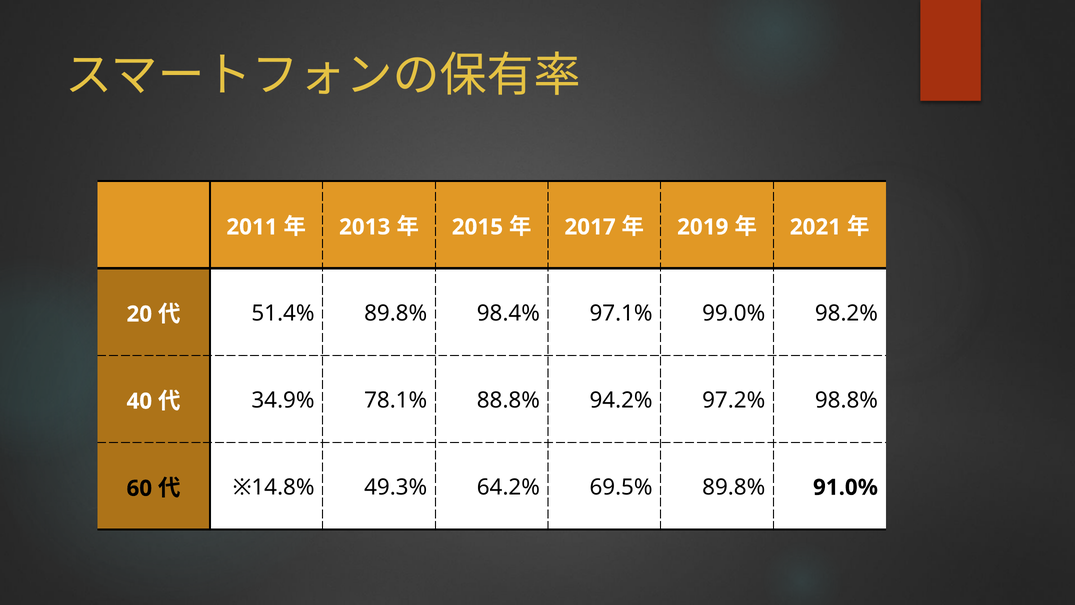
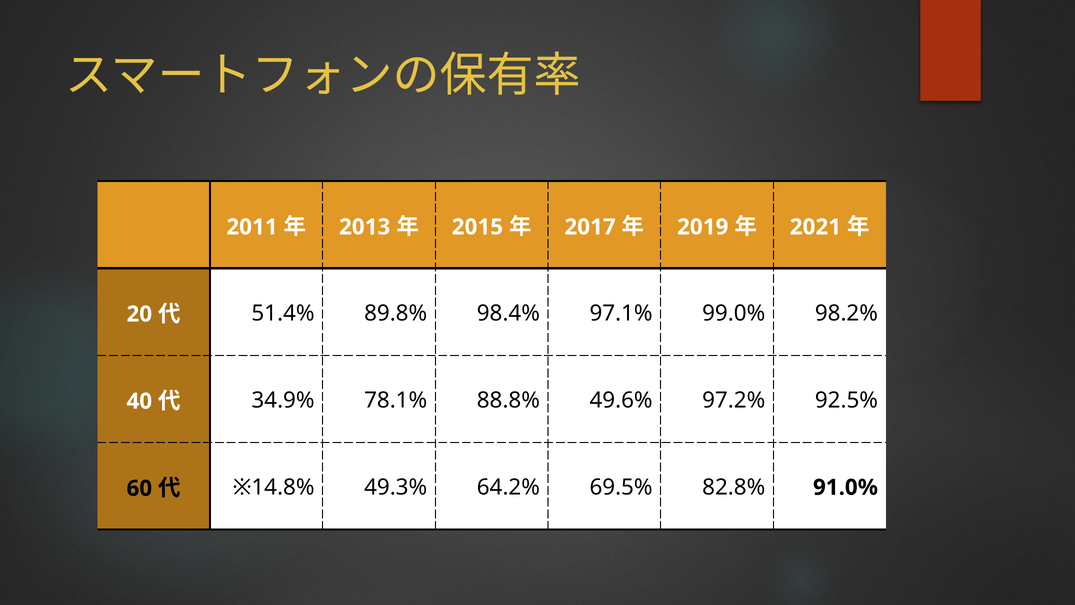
94.2%: 94.2% -> 49.6% (621, 400)
98.8%: 98.8% -> 92.5% (846, 400)
69.5% 89.8%: 89.8% -> 82.8% (734, 487)
